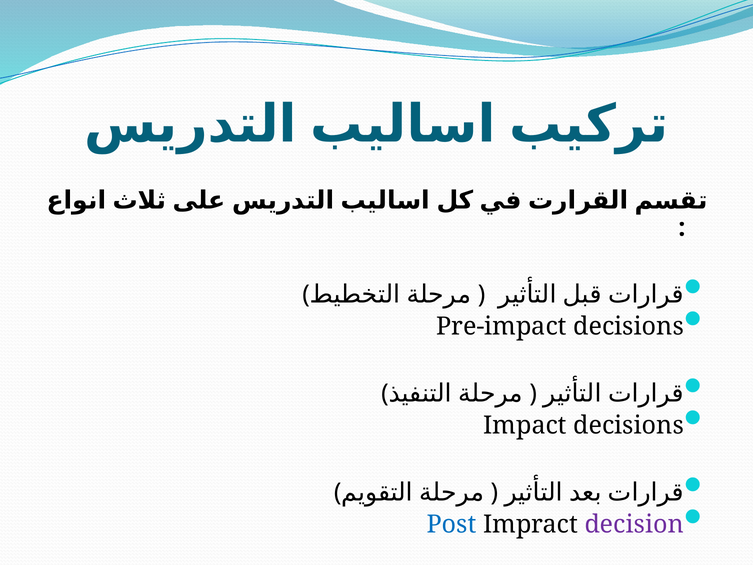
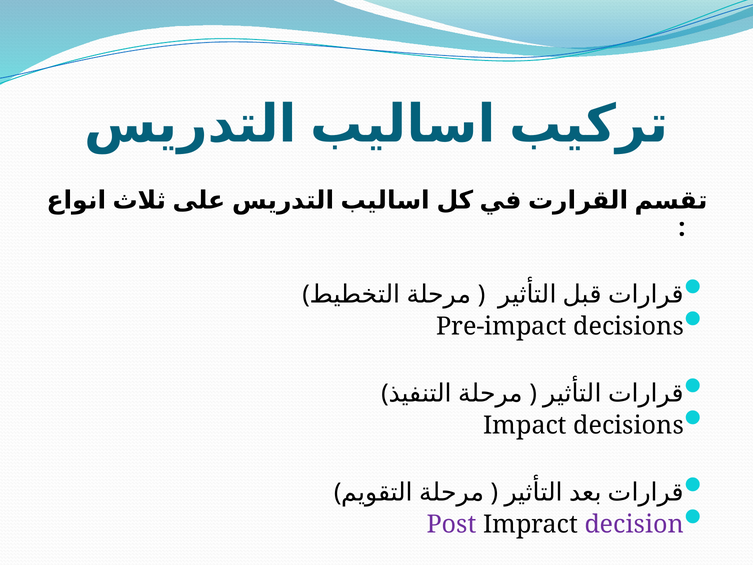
Post colour: blue -> purple (452, 524)
